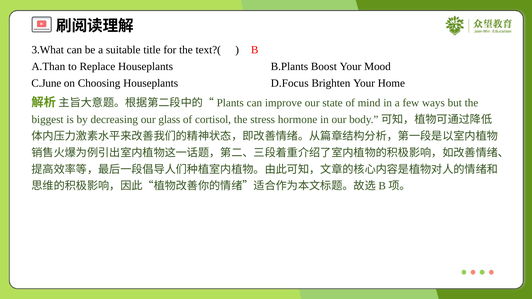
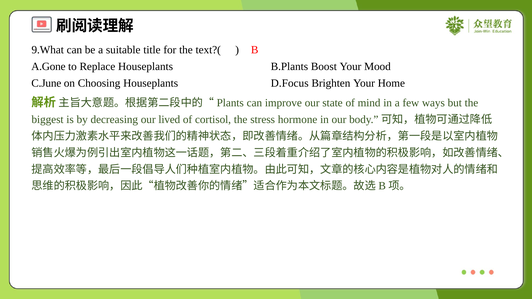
3.What: 3.What -> 9.What (48, 50)
A.Than: A.Than -> A.Gone (48, 66)
glass: glass -> lived (169, 120)
